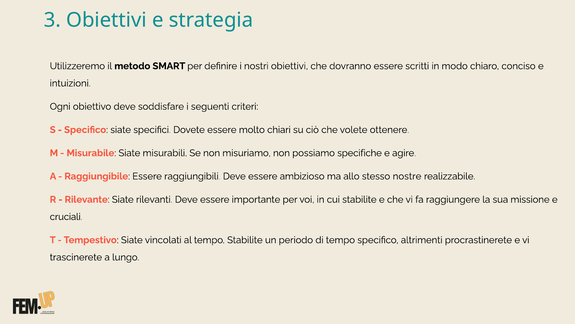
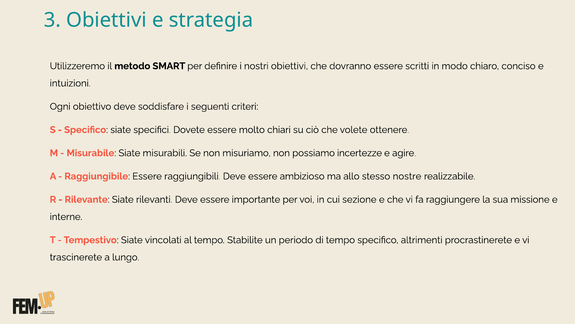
specifiche: specifiche -> incertezze (360, 153)
cui stabilite: stabilite -> sezione (359, 199)
cruciali: cruciali -> interne (66, 216)
